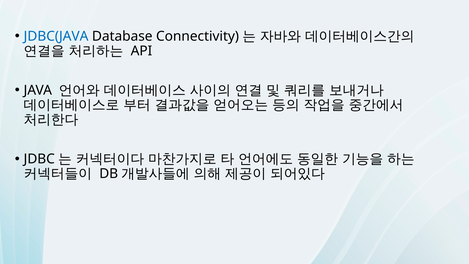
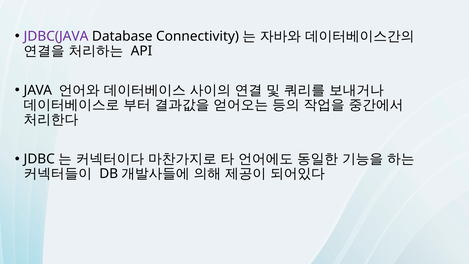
JDBC(JAVA colour: blue -> purple (56, 36)
